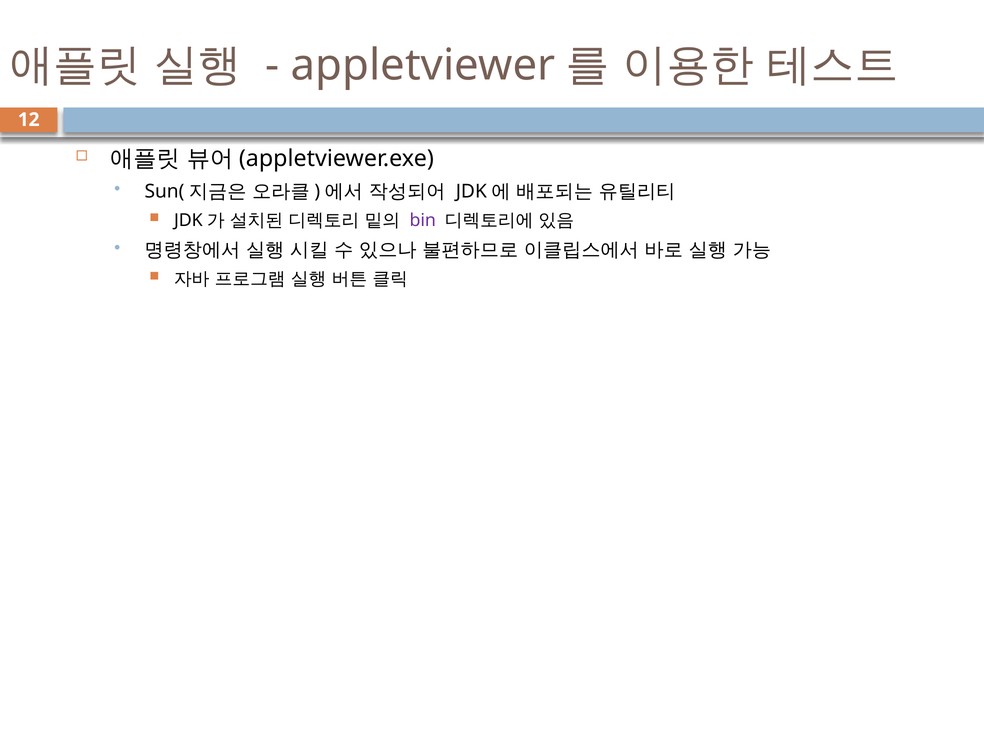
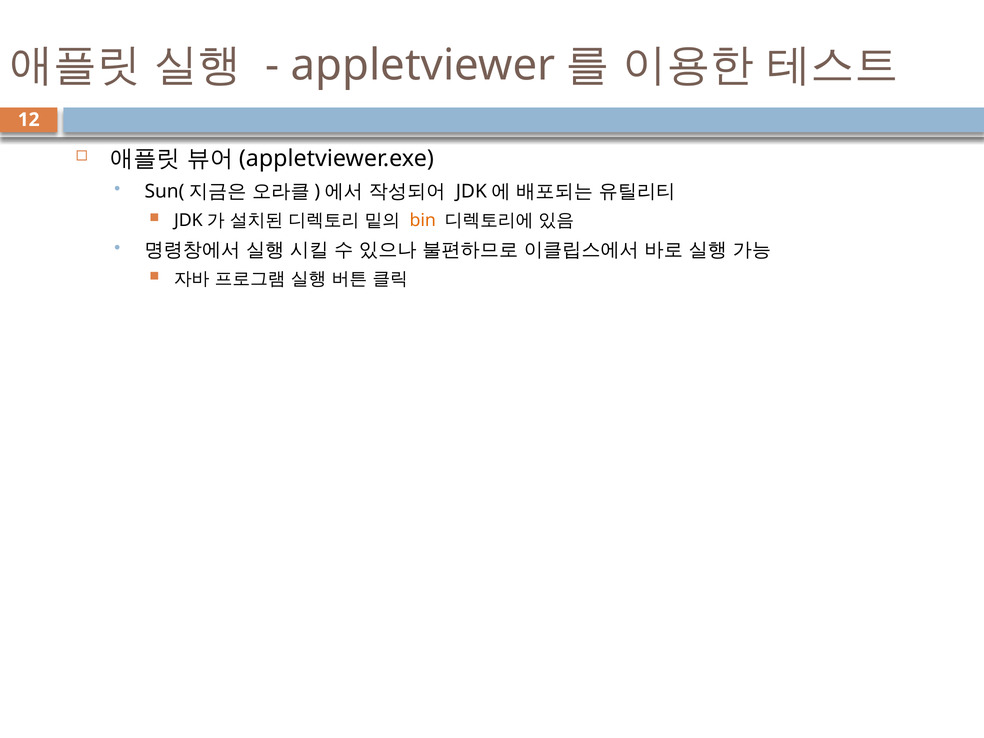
bin colour: purple -> orange (423, 220)
